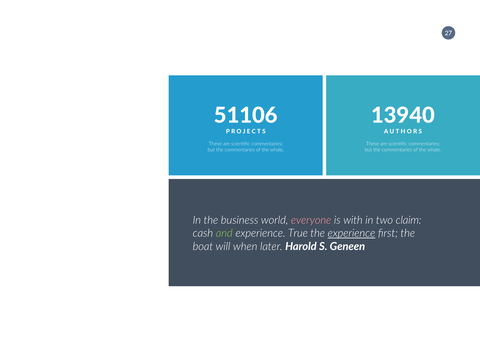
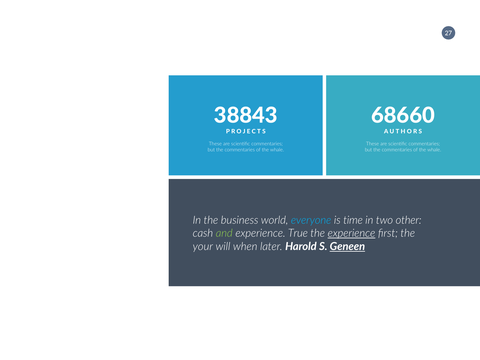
51106: 51106 -> 38843 (246, 116)
13940: 13940 -> 68660 (403, 116)
everyone colour: pink -> light blue (311, 220)
with: with -> time (353, 220)
claim: claim -> other (409, 220)
boat: boat -> your (203, 246)
Geneen underline: none -> present (347, 246)
